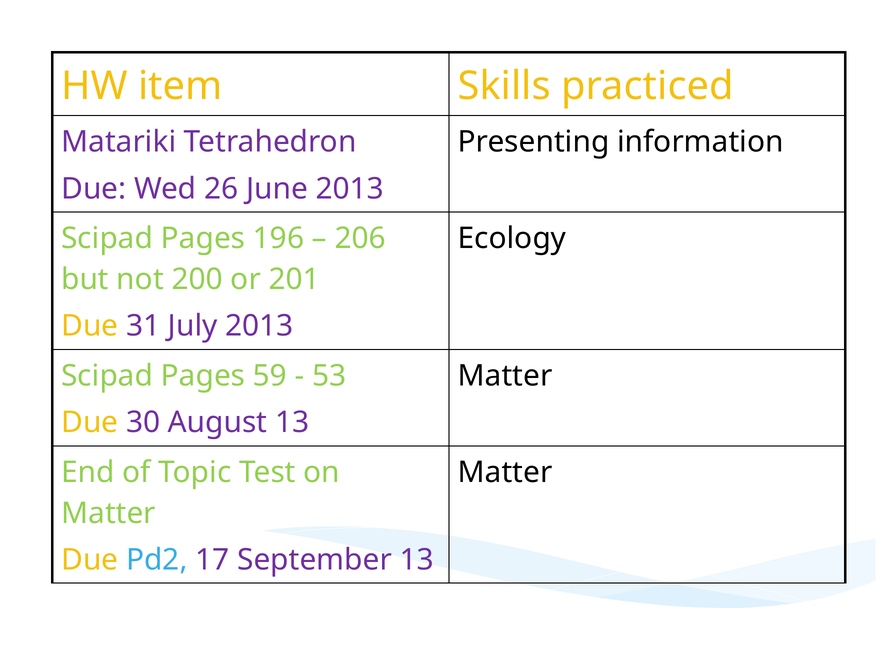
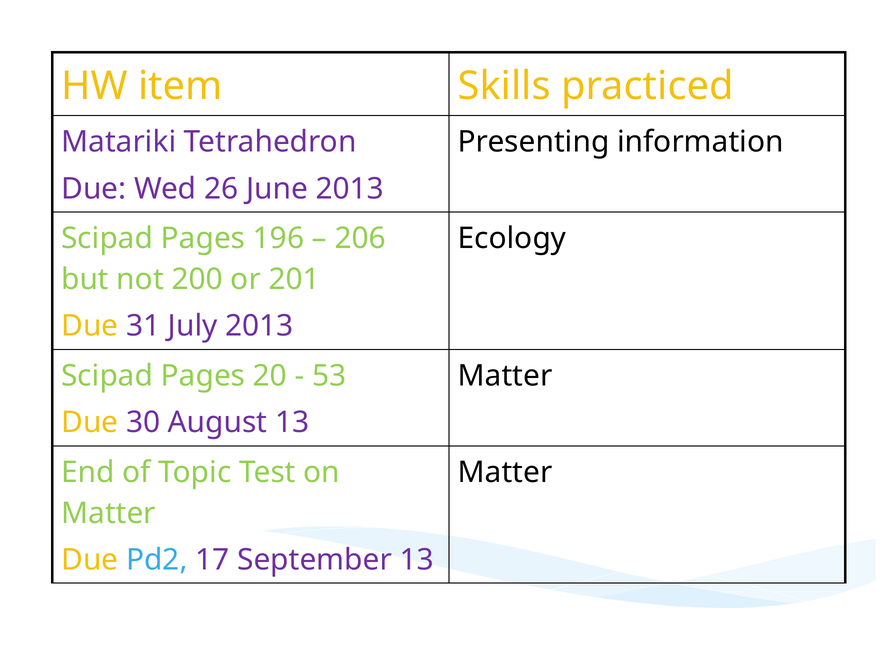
59: 59 -> 20 (270, 376)
